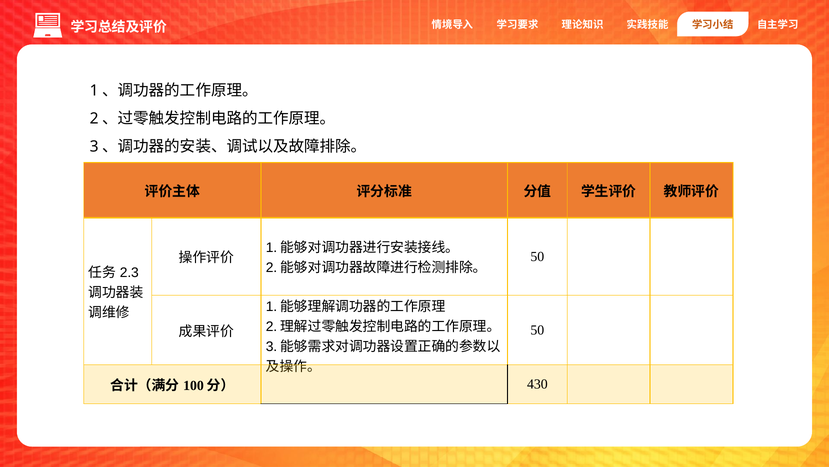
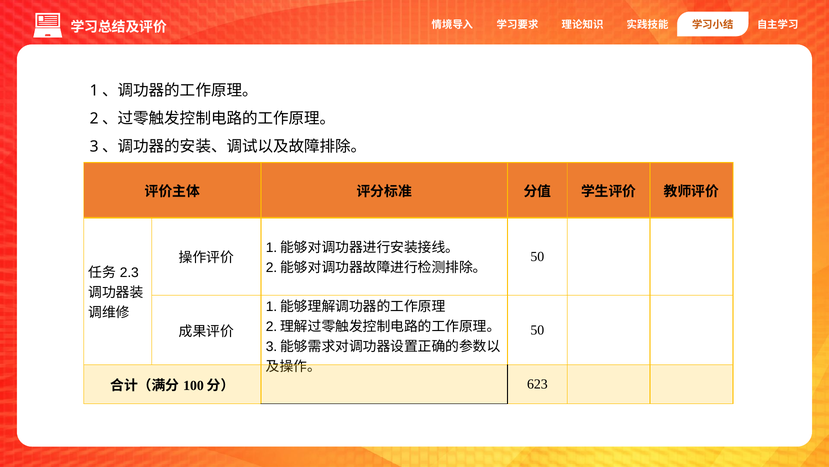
430: 430 -> 623 (537, 384)
